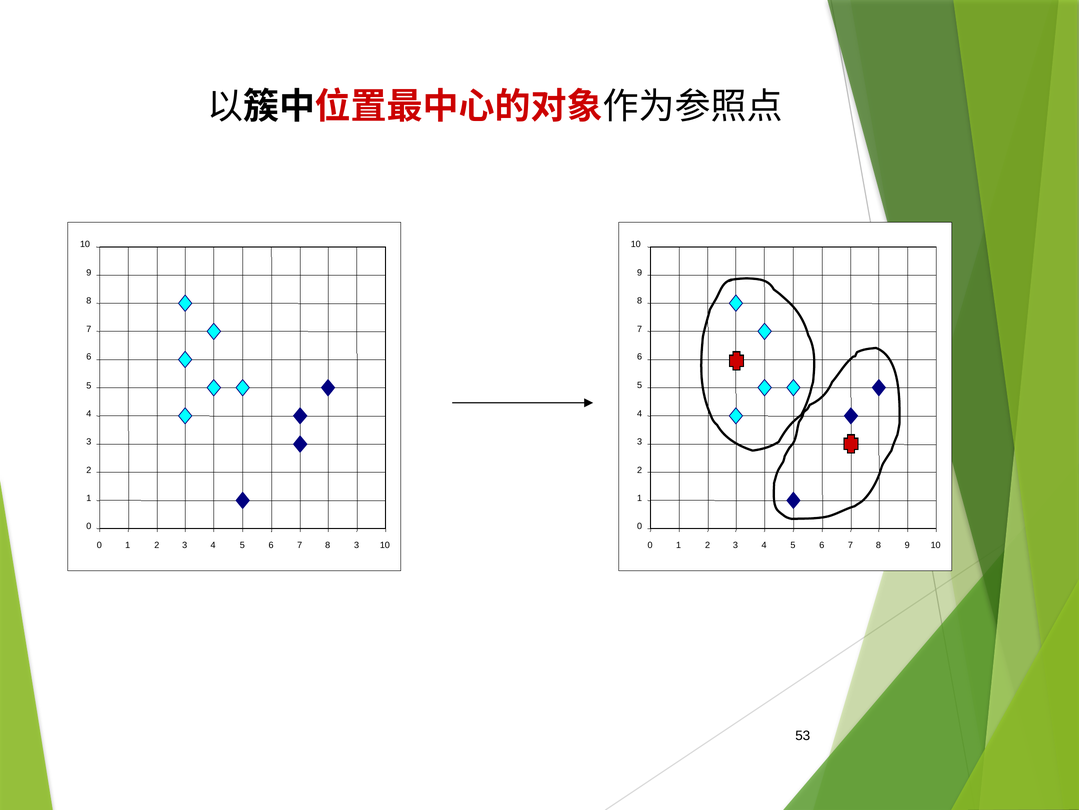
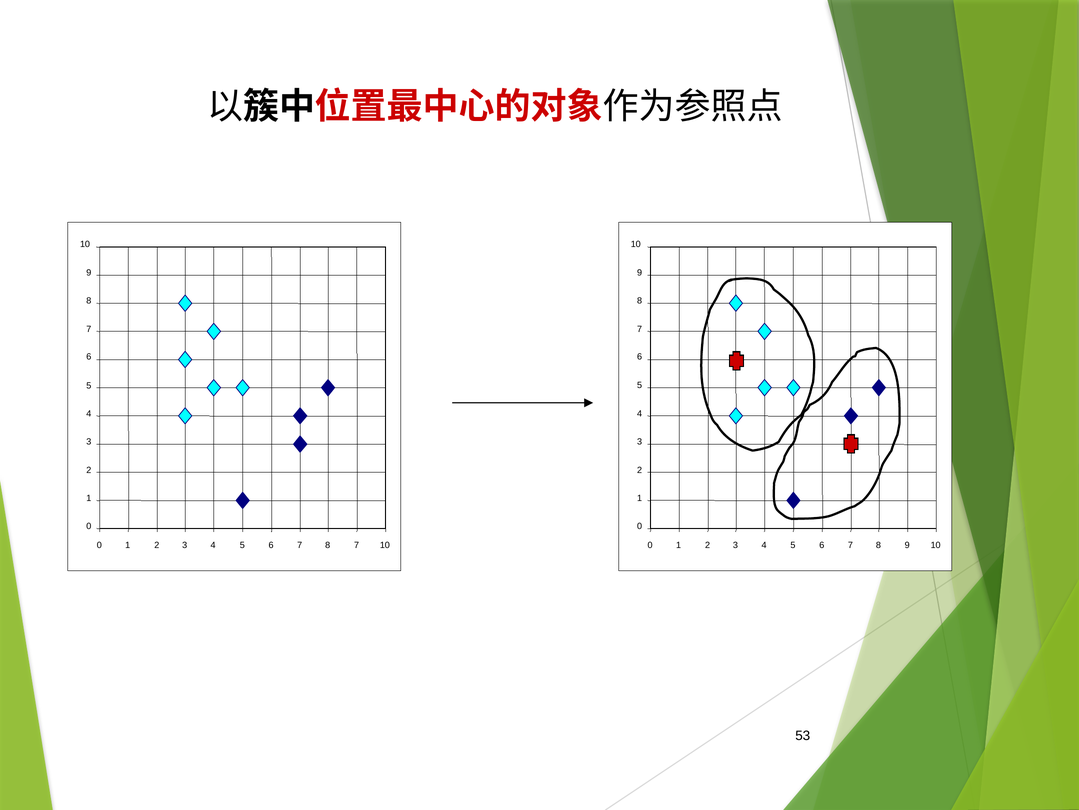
8 3: 3 -> 7 (357, 545)
